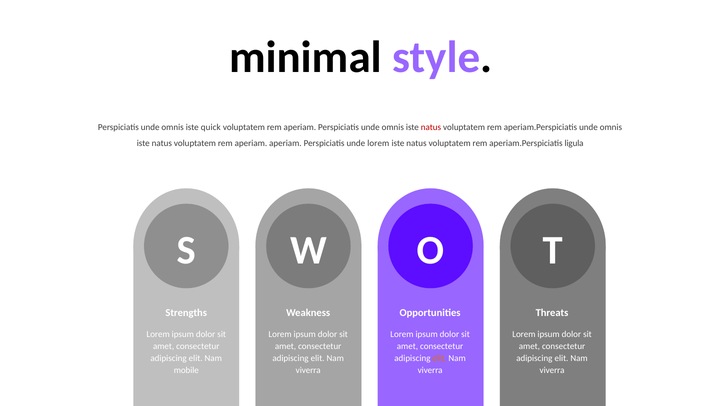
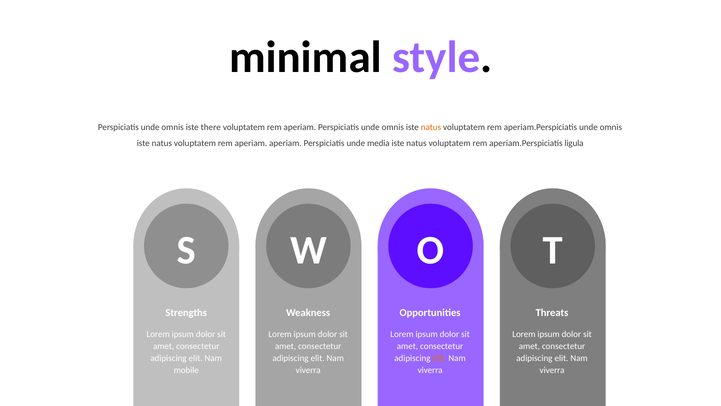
quick: quick -> there (211, 127)
natus colour: red -> orange (431, 127)
unde lorem: lorem -> media (378, 143)
